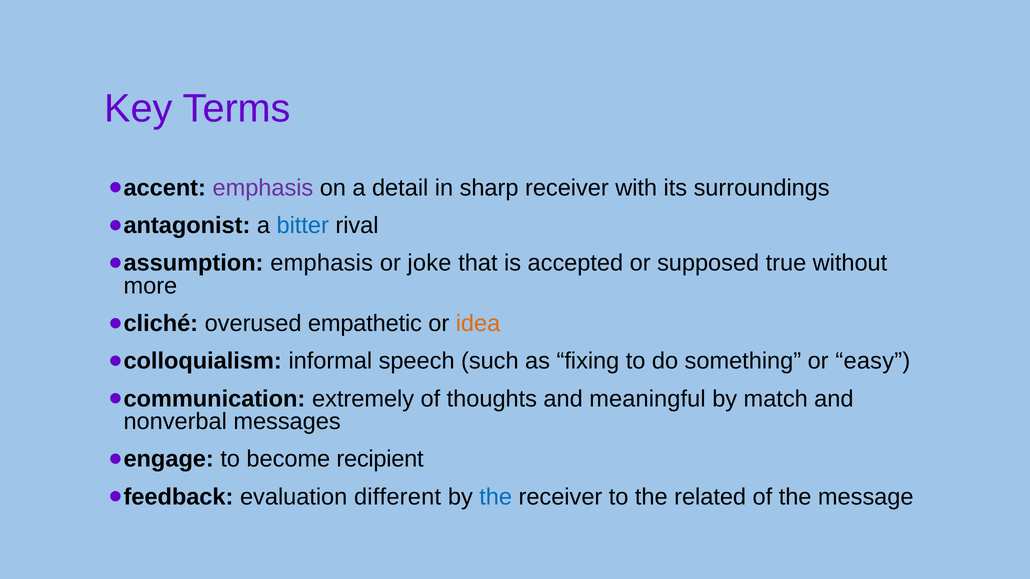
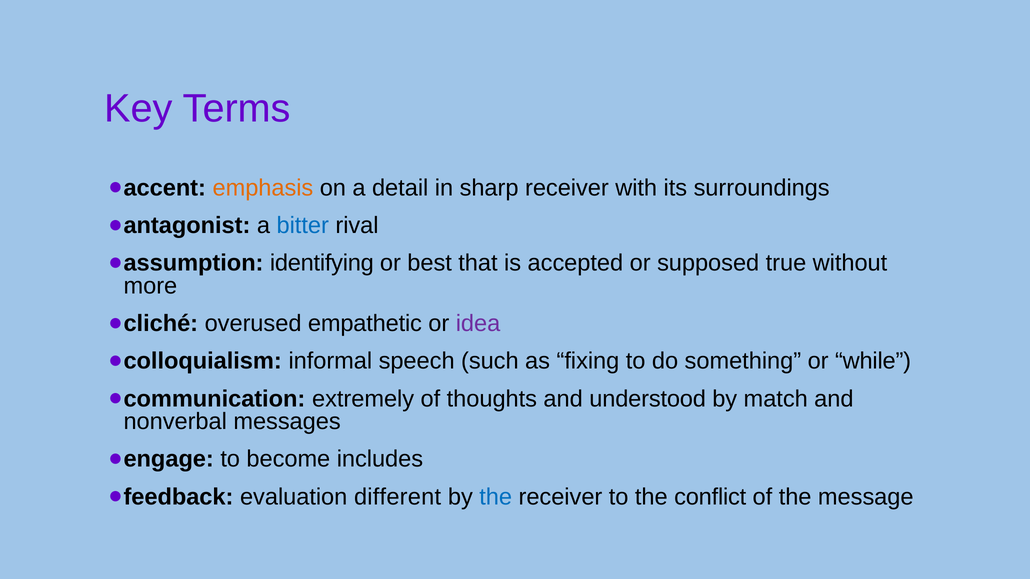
emphasis colour: purple -> orange (263, 188)
emphasis: emphasis -> identifying (322, 263)
joke: joke -> best (430, 263)
idea colour: orange -> purple (478, 324)
easy: easy -> while (873, 361)
meaningful: meaningful -> understood (648, 399)
recipient: recipient -> includes (380, 459)
related: related -> conflict (710, 497)
